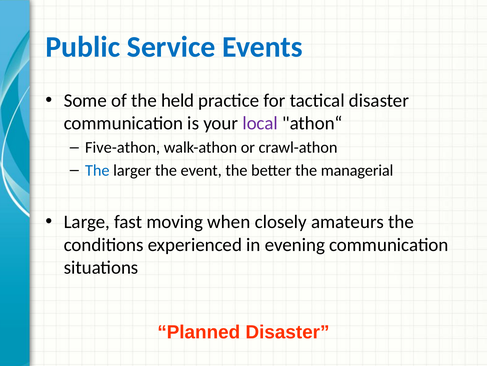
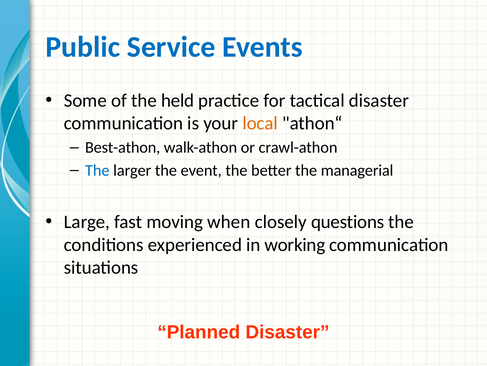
local colour: purple -> orange (260, 123)
Five-athon: Five-athon -> Best-athon (123, 147)
amateurs: amateurs -> questions (348, 222)
evening: evening -> working (295, 244)
